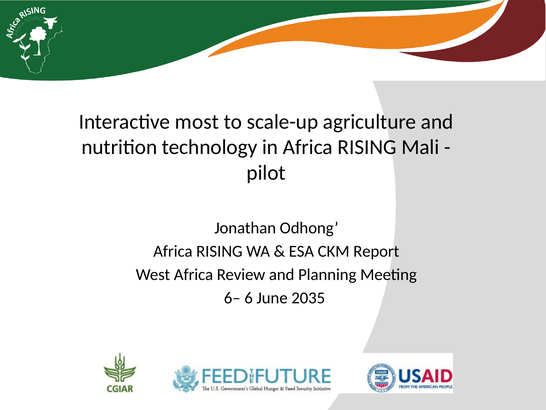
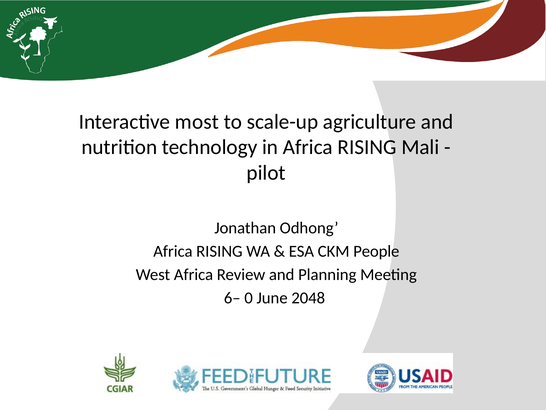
Report: Report -> People (376, 251)
6: 6 -> 0 (249, 298)
2035: 2035 -> 2048 (308, 298)
